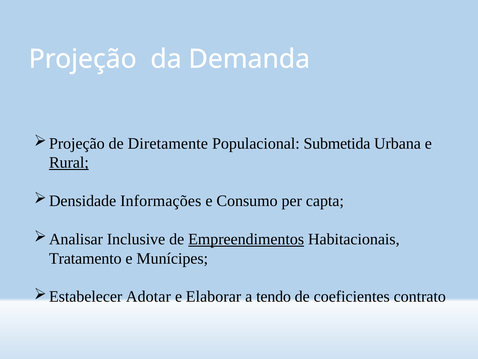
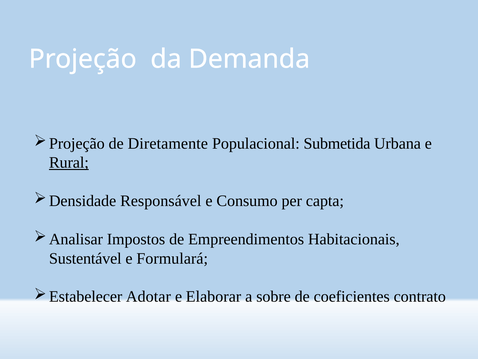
Informações: Informações -> Responsável (161, 201)
Inclusive: Inclusive -> Impostos (136, 239)
Empreendimentos underline: present -> none (246, 239)
Tratamento: Tratamento -> Sustentável (85, 258)
Munícipes: Munícipes -> Formulará (172, 258)
tendo: tendo -> sobre (274, 296)
